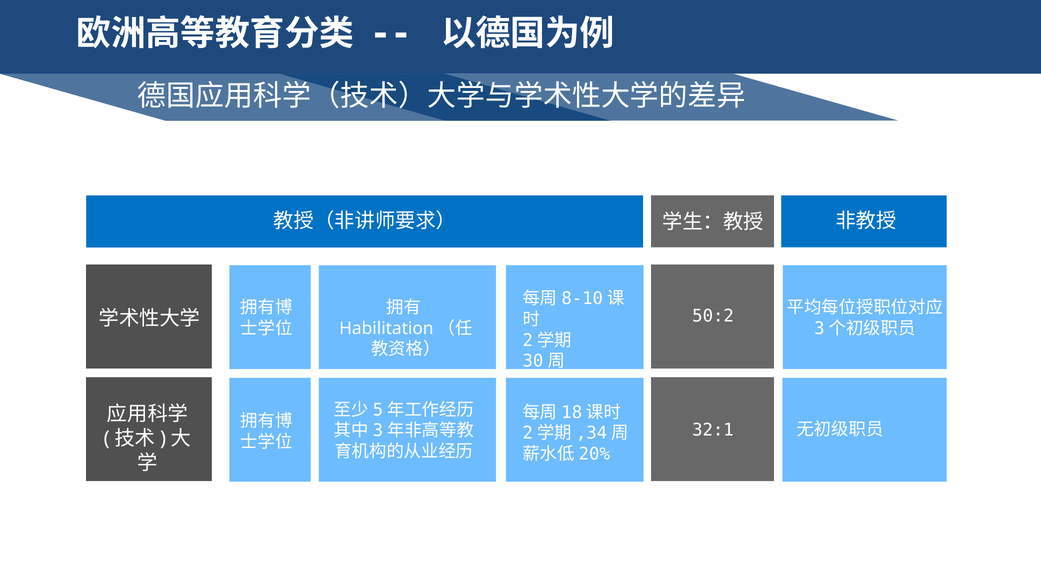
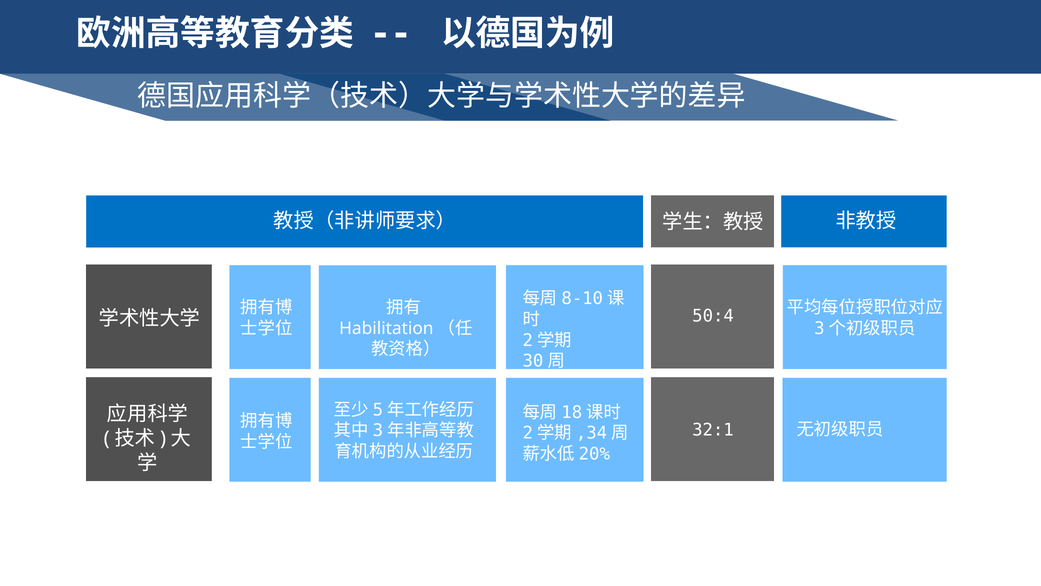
50:2: 50:2 -> 50:4 (713, 316)
